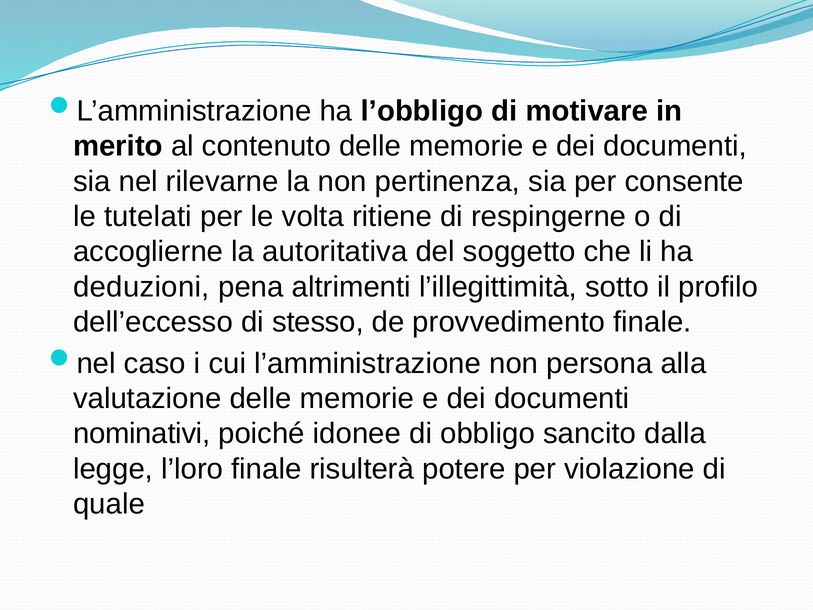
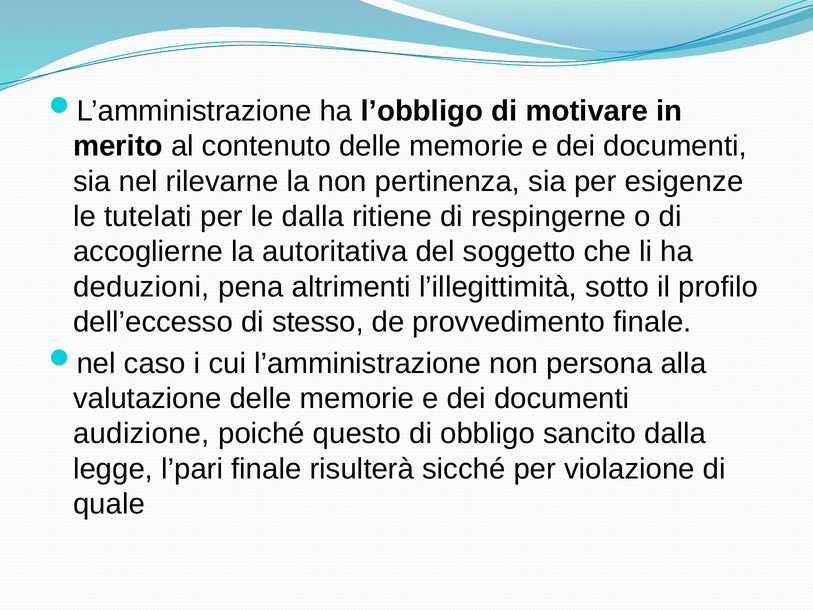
consente: consente -> esigenze (684, 181)
le volta: volta -> dalla (313, 216)
nominativi: nominativi -> audizione (141, 434)
idonee: idonee -> questo (357, 434)
l’loro: l’loro -> l’pari (192, 469)
potere: potere -> sicché (464, 469)
